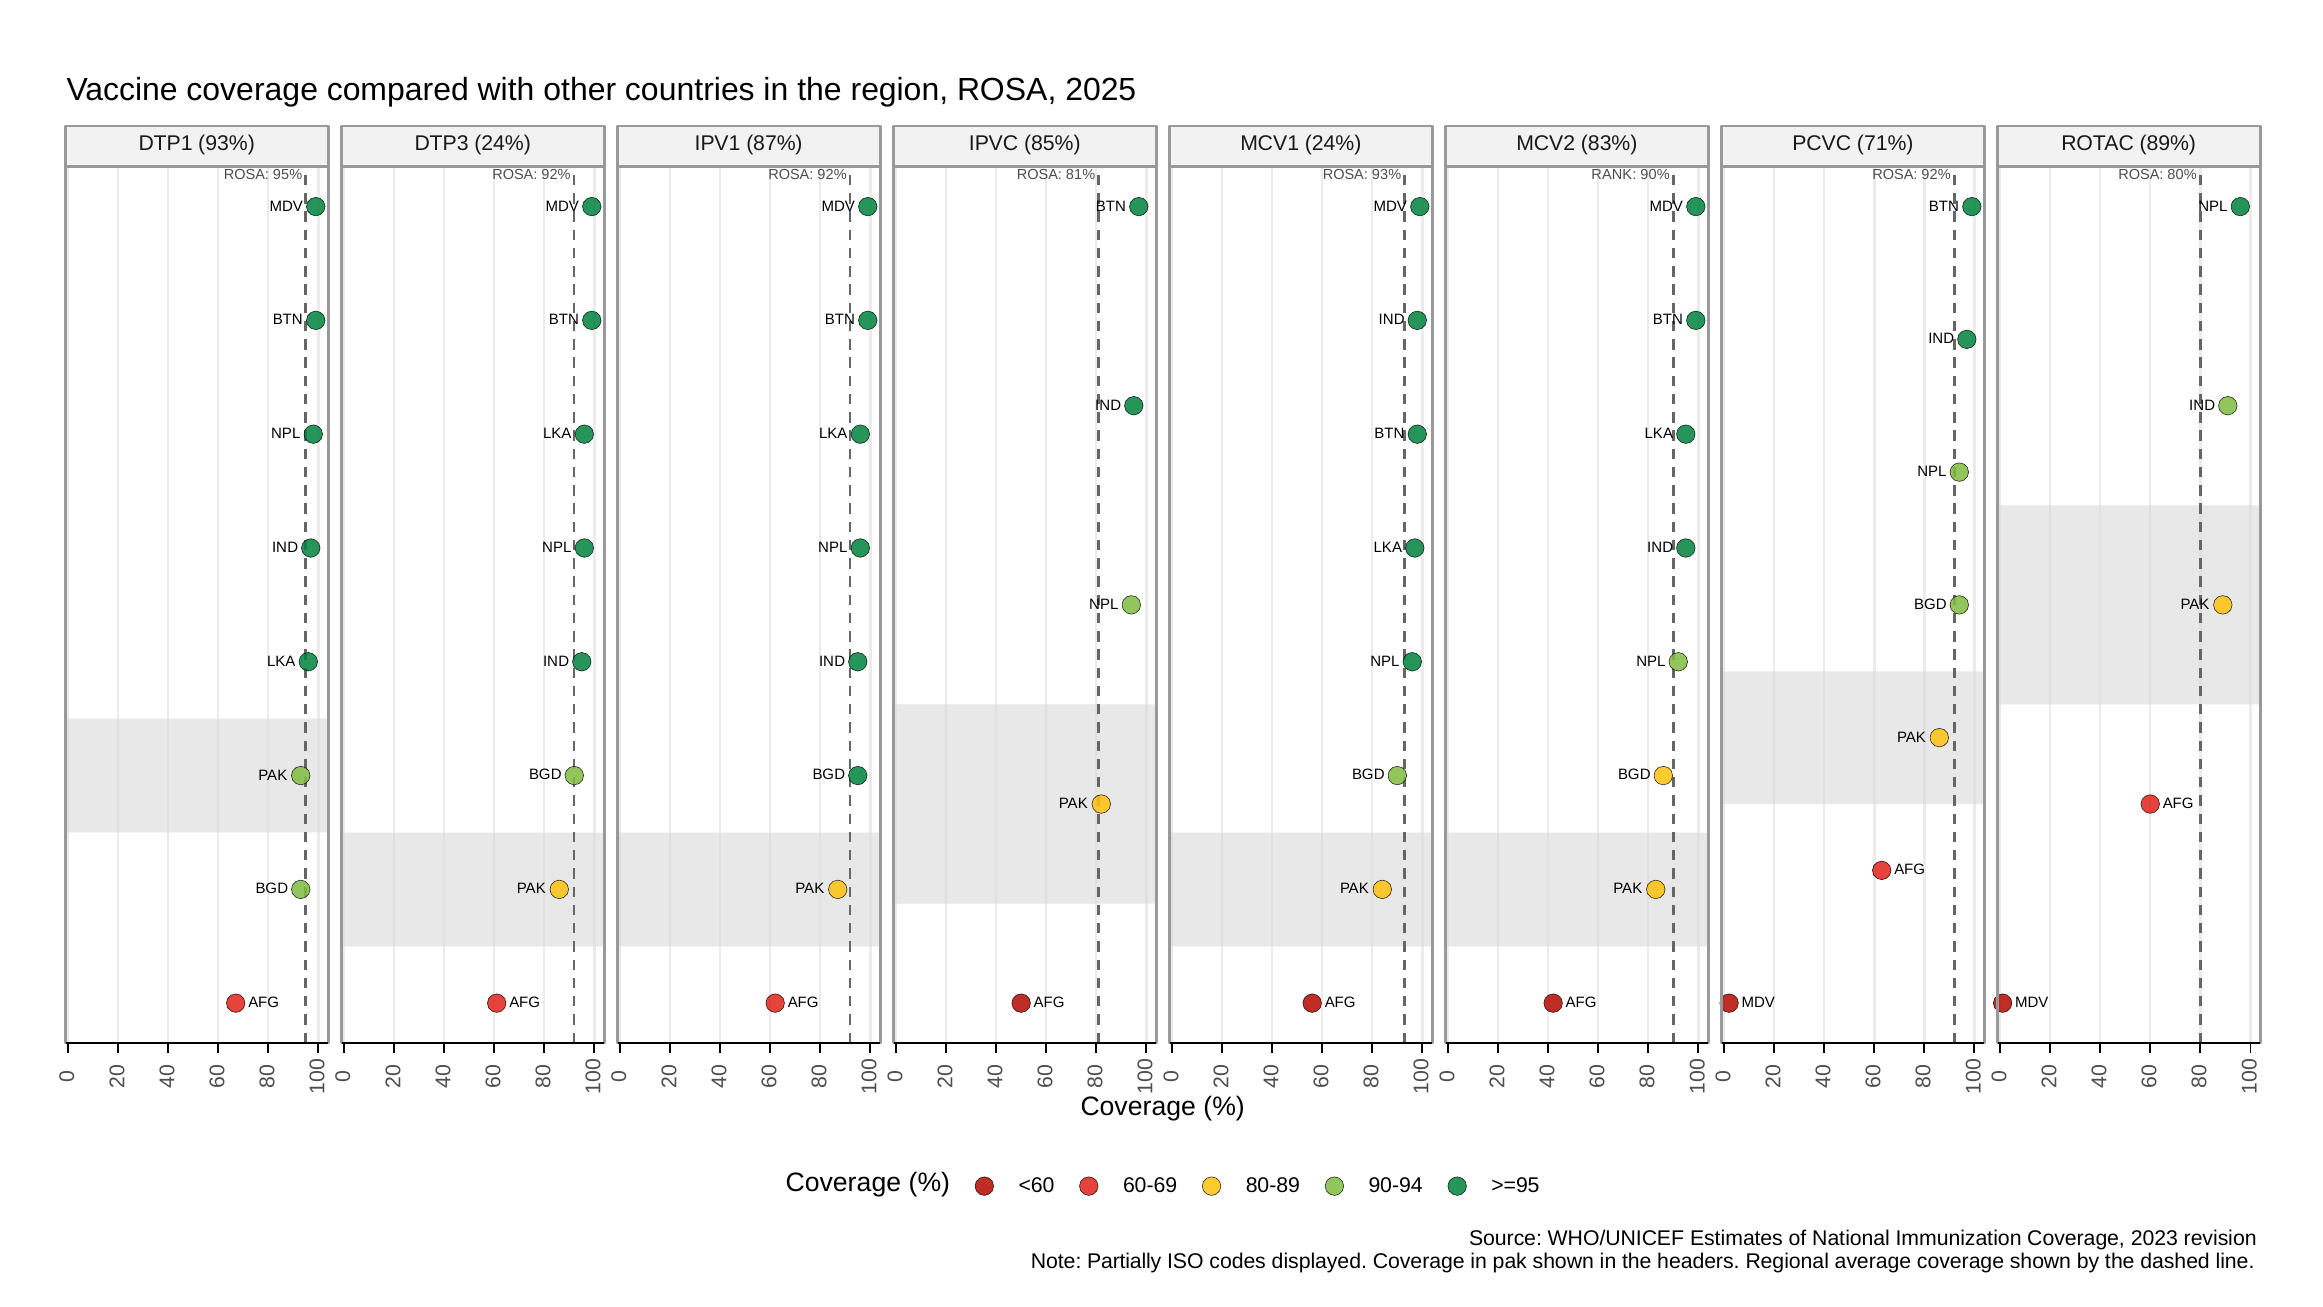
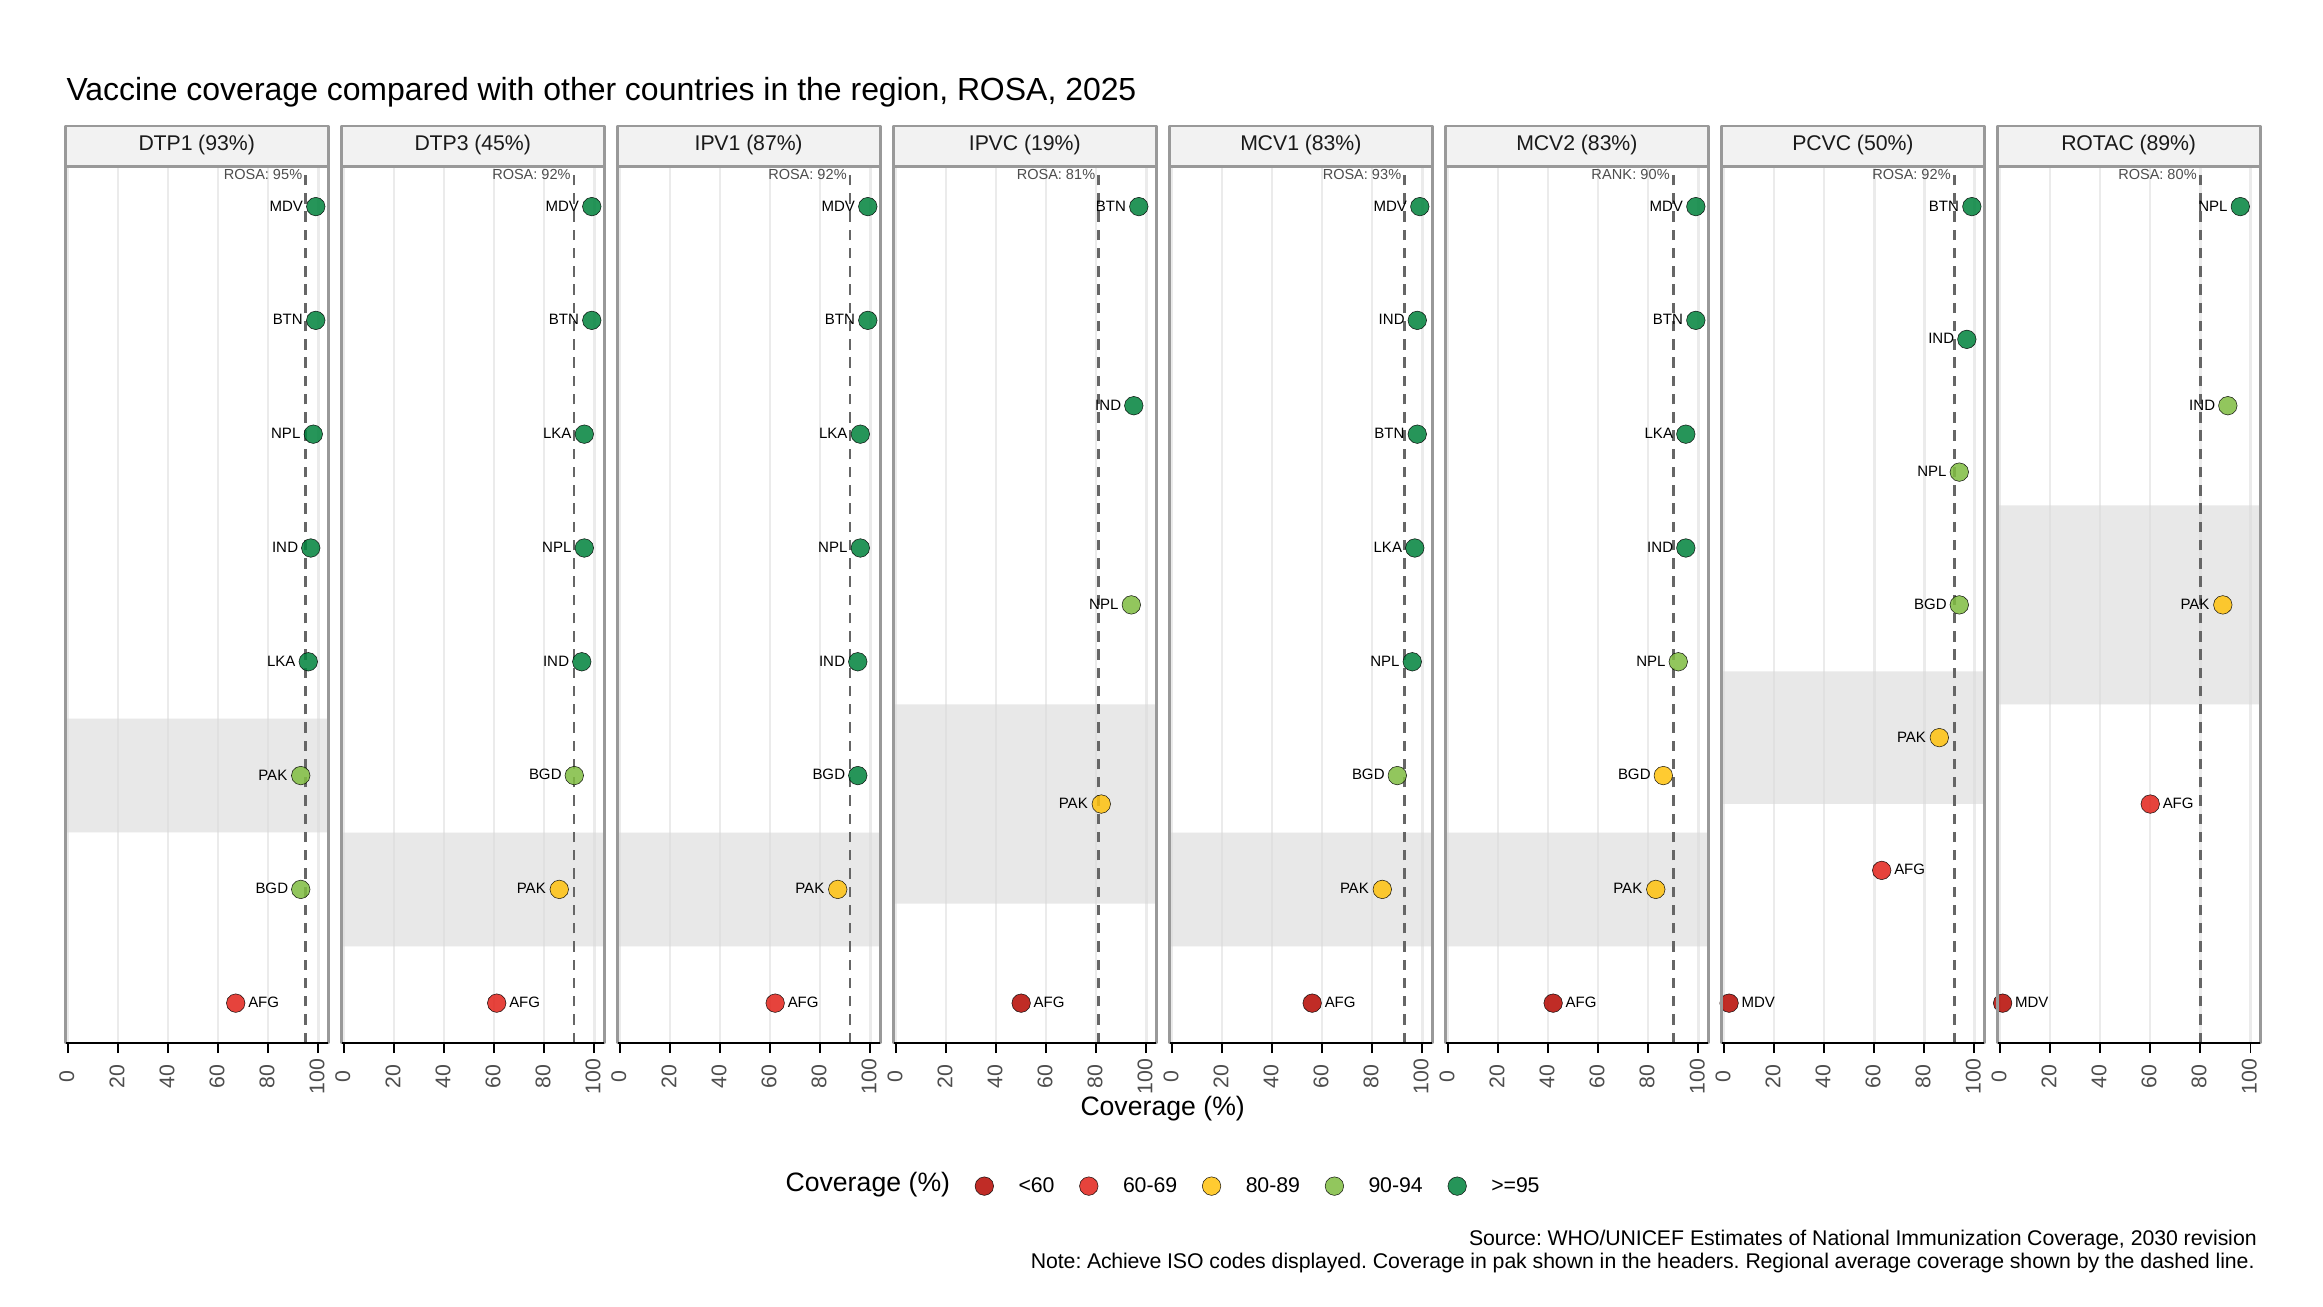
DTP3 24%: 24% -> 45% (503, 143)
85%: 85% -> 19% (1052, 143)
MCV1 24%: 24% -> 83% (1333, 143)
71%: 71% -> 50% (1885, 143)
2023: 2023 -> 2030 (2154, 1238)
Partially: Partially -> Achieve (1124, 1261)
